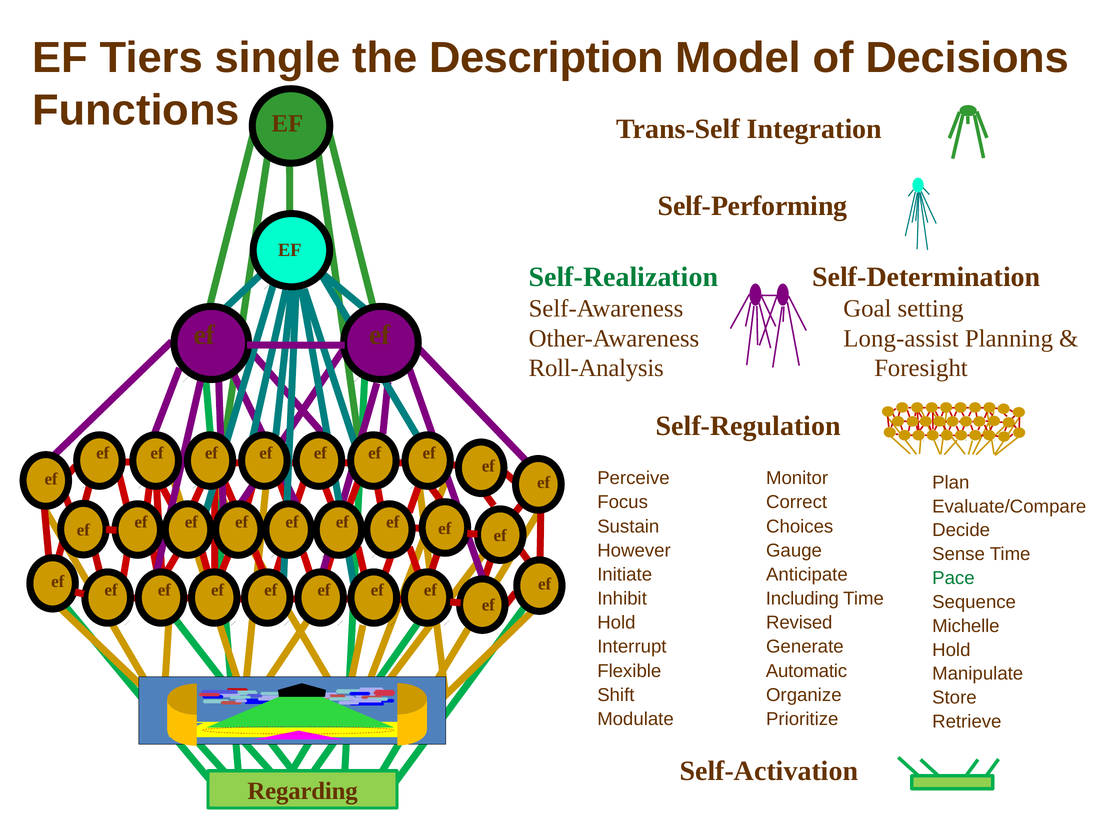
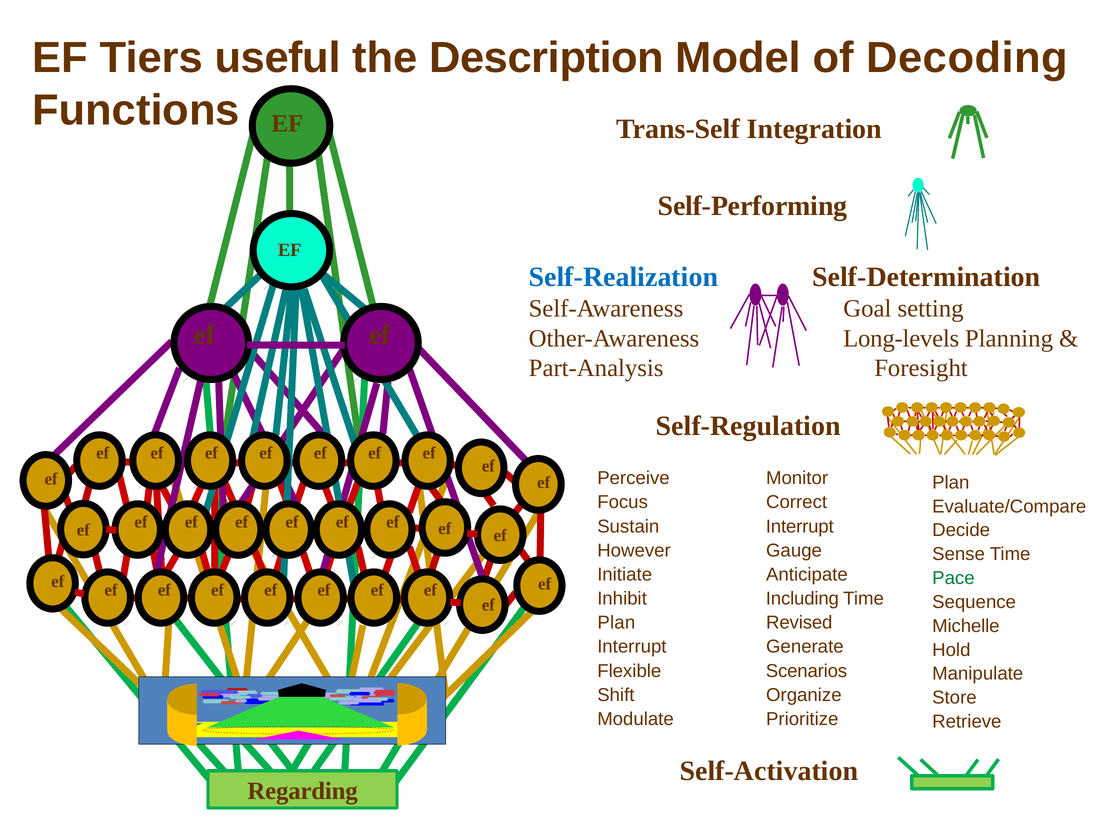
single: single -> useful (278, 58)
Decisions: Decisions -> Decoding (967, 58)
Self-Realization colour: green -> blue (623, 277)
Long-assist: Long-assist -> Long-levels (901, 338)
Roll-Analysis: Roll-Analysis -> Part-Analysis (596, 368)
Choices: Choices -> Interrupt (800, 527)
Hold: Hold -> Plan (616, 623)
Automatic: Automatic -> Scenarios (806, 671)
